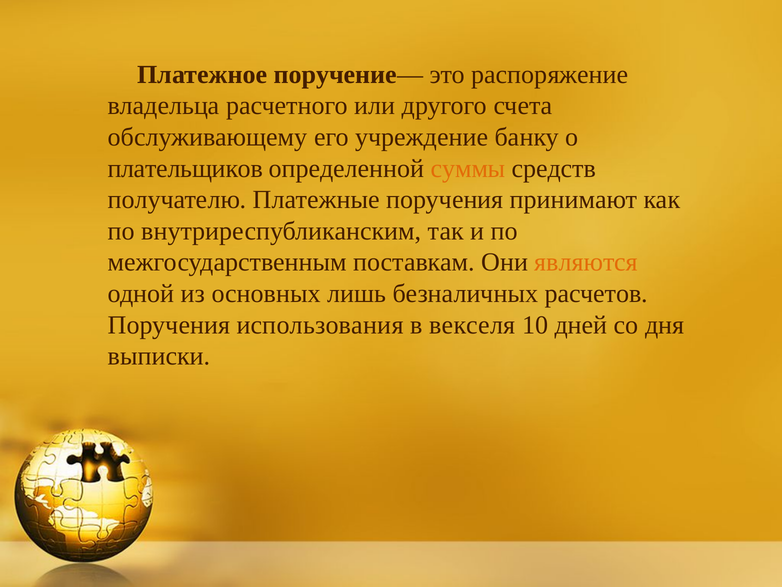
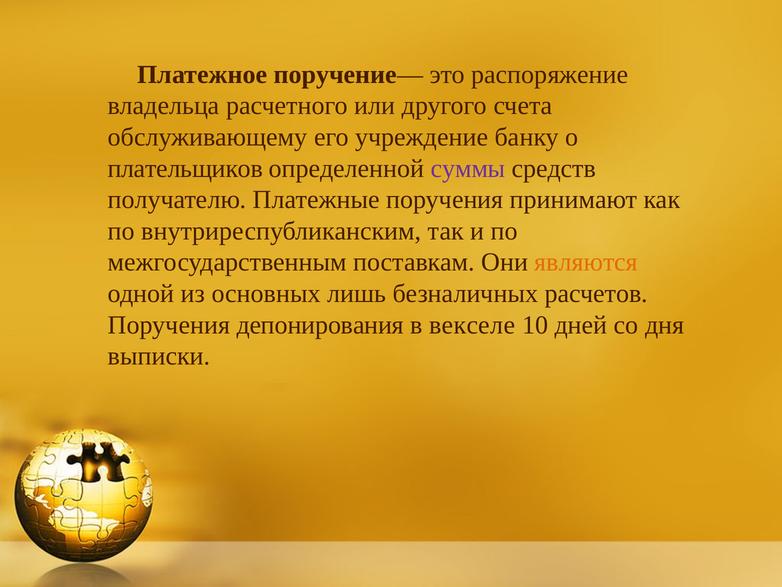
суммы colour: orange -> purple (468, 168)
использования: использования -> депонирования (320, 325)
векселя: векселя -> векселе (472, 325)
